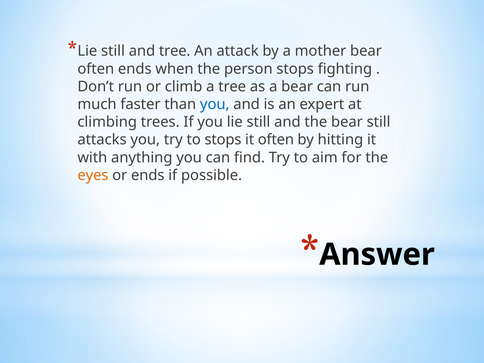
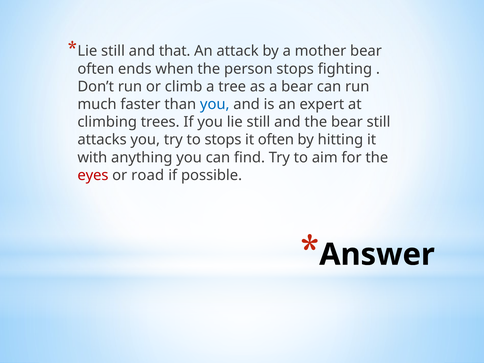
and tree: tree -> that (175, 51)
eyes colour: orange -> red (93, 175)
or ends: ends -> road (148, 175)
